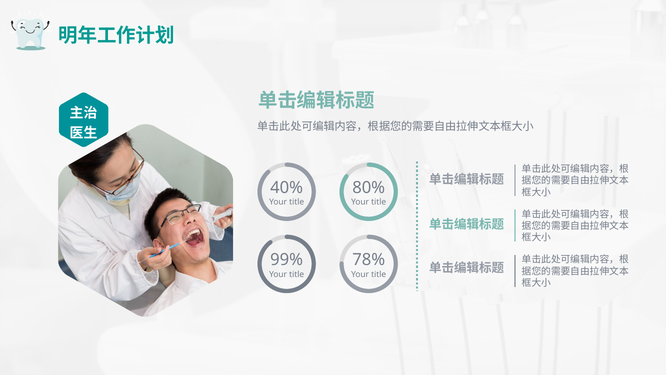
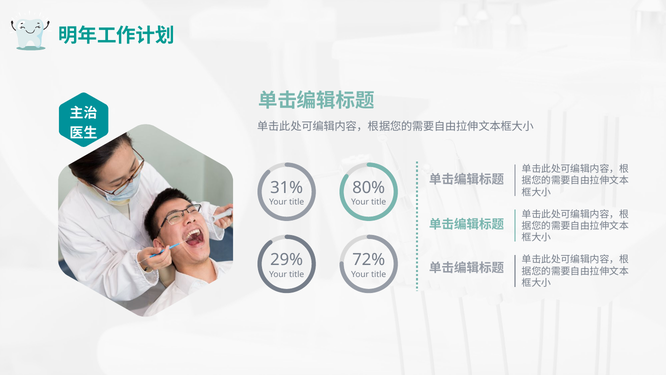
40%: 40% -> 31% (287, 188)
99%: 99% -> 29% (287, 260)
78%: 78% -> 72% (369, 260)
